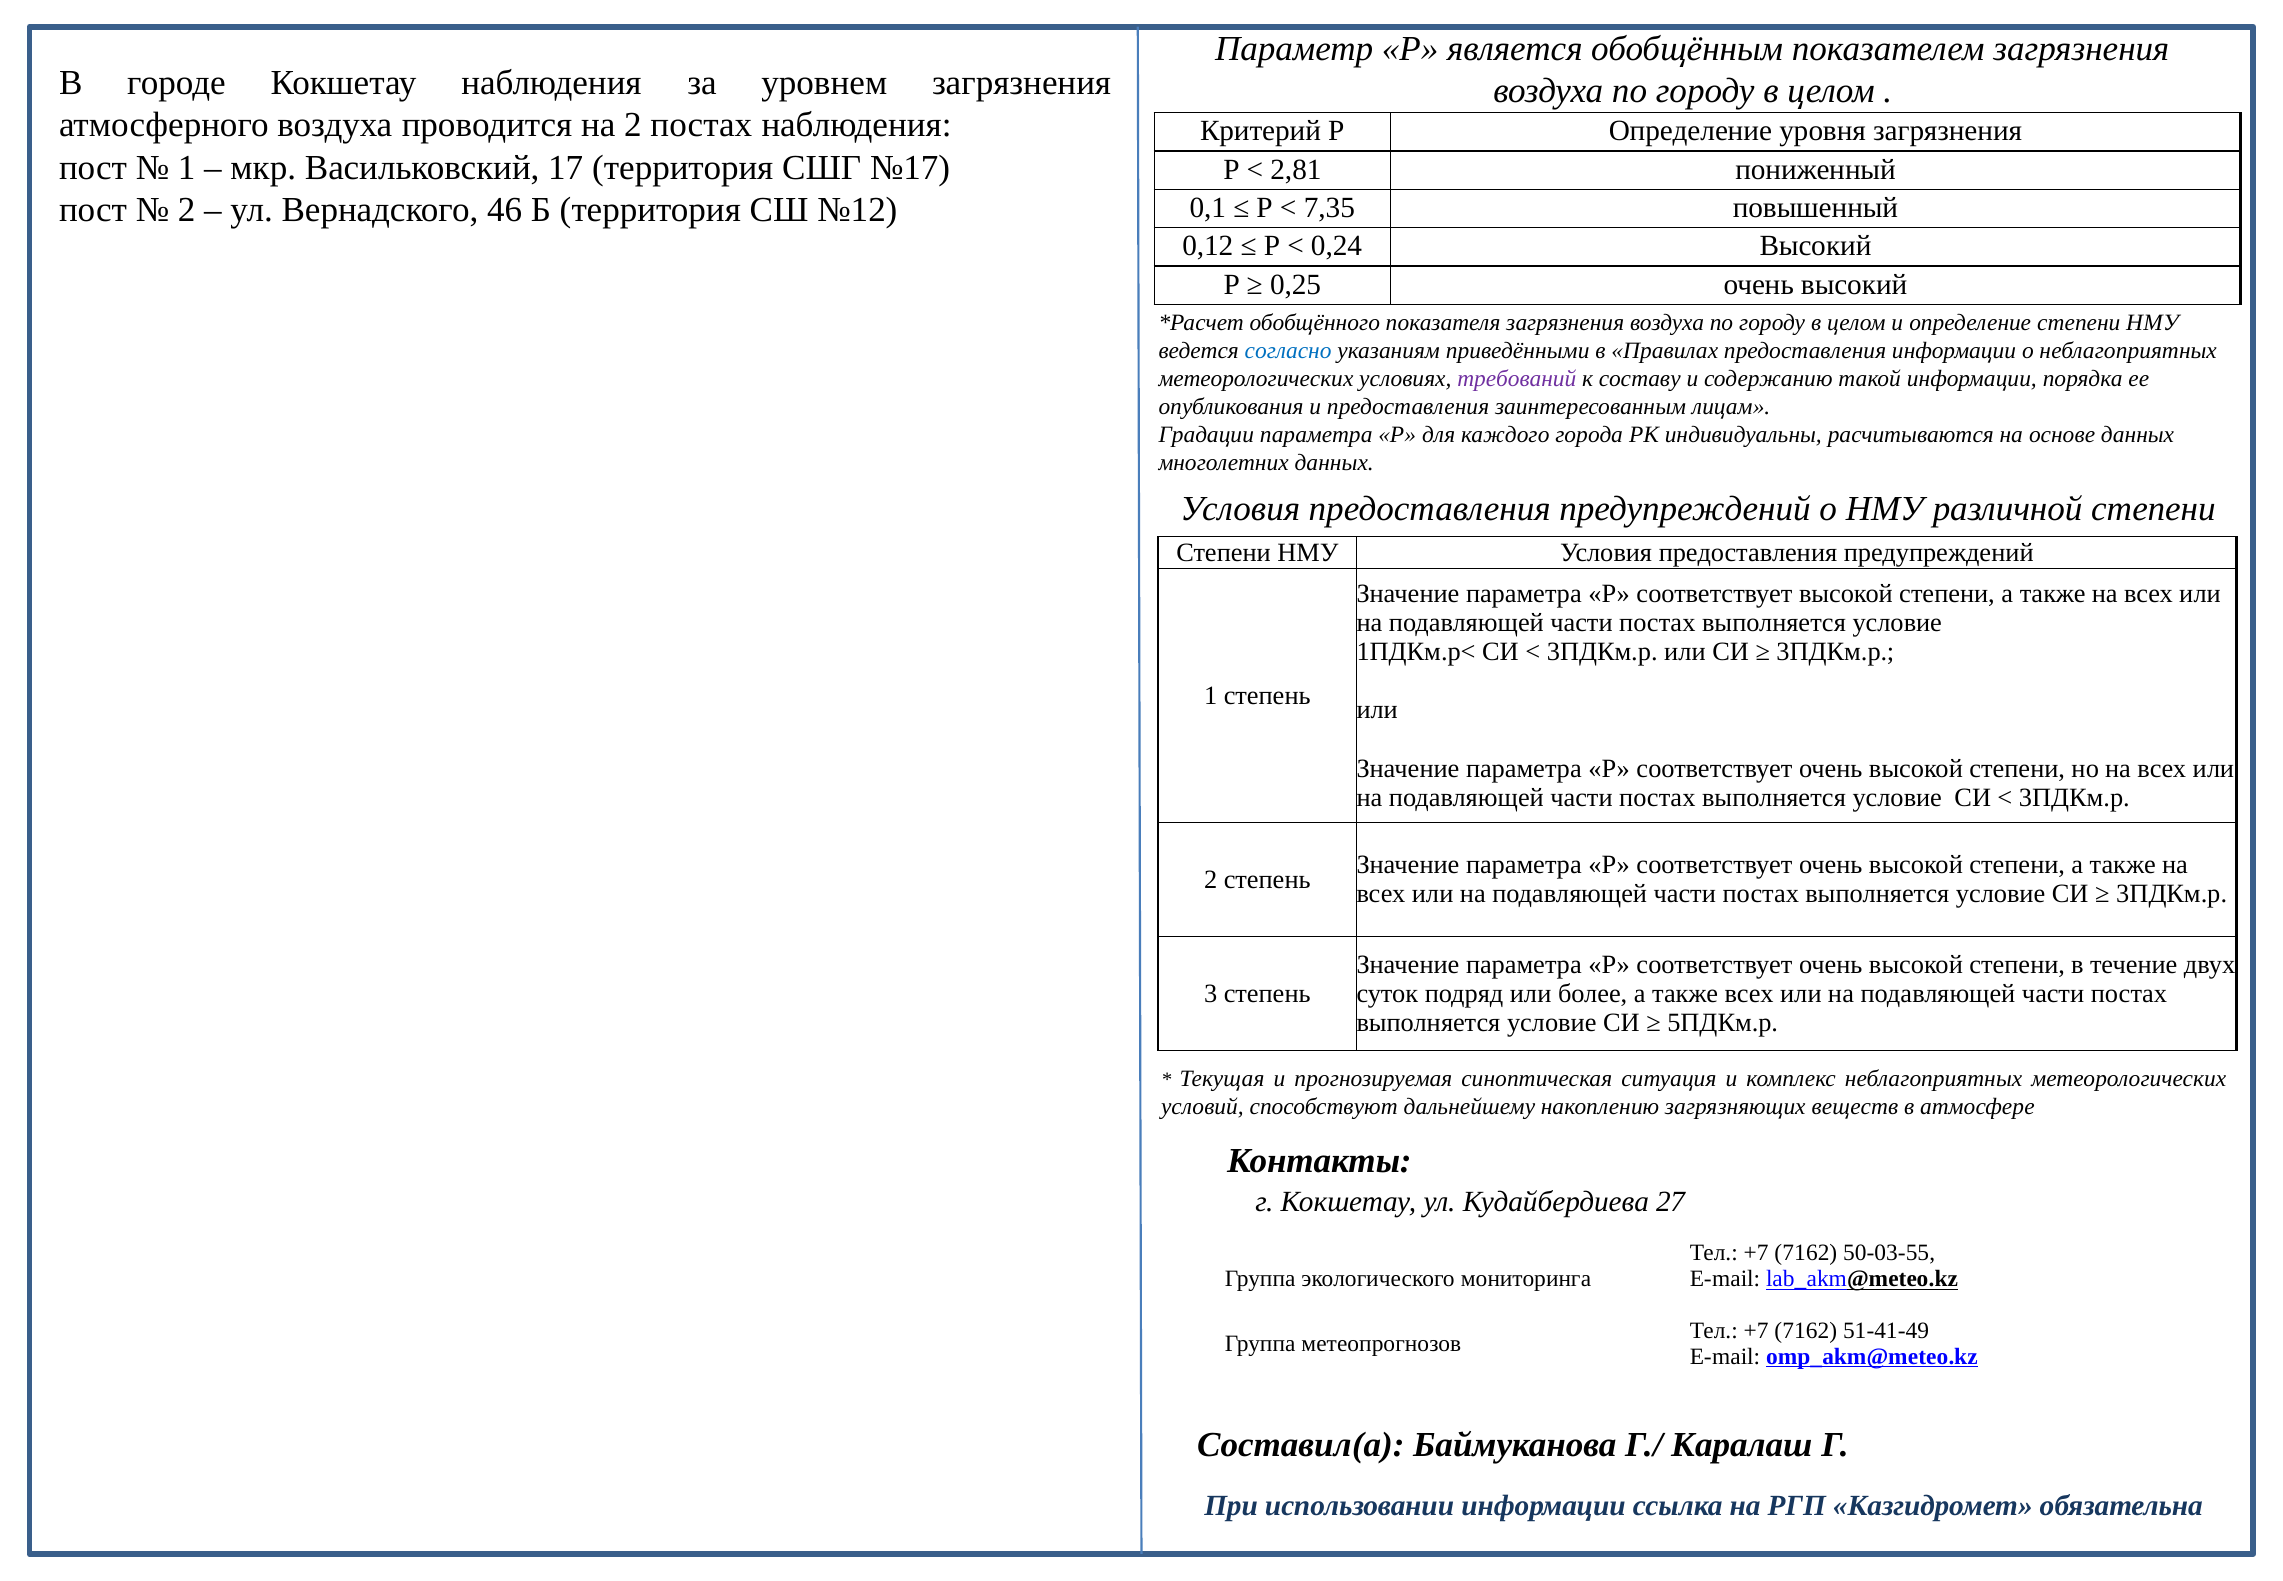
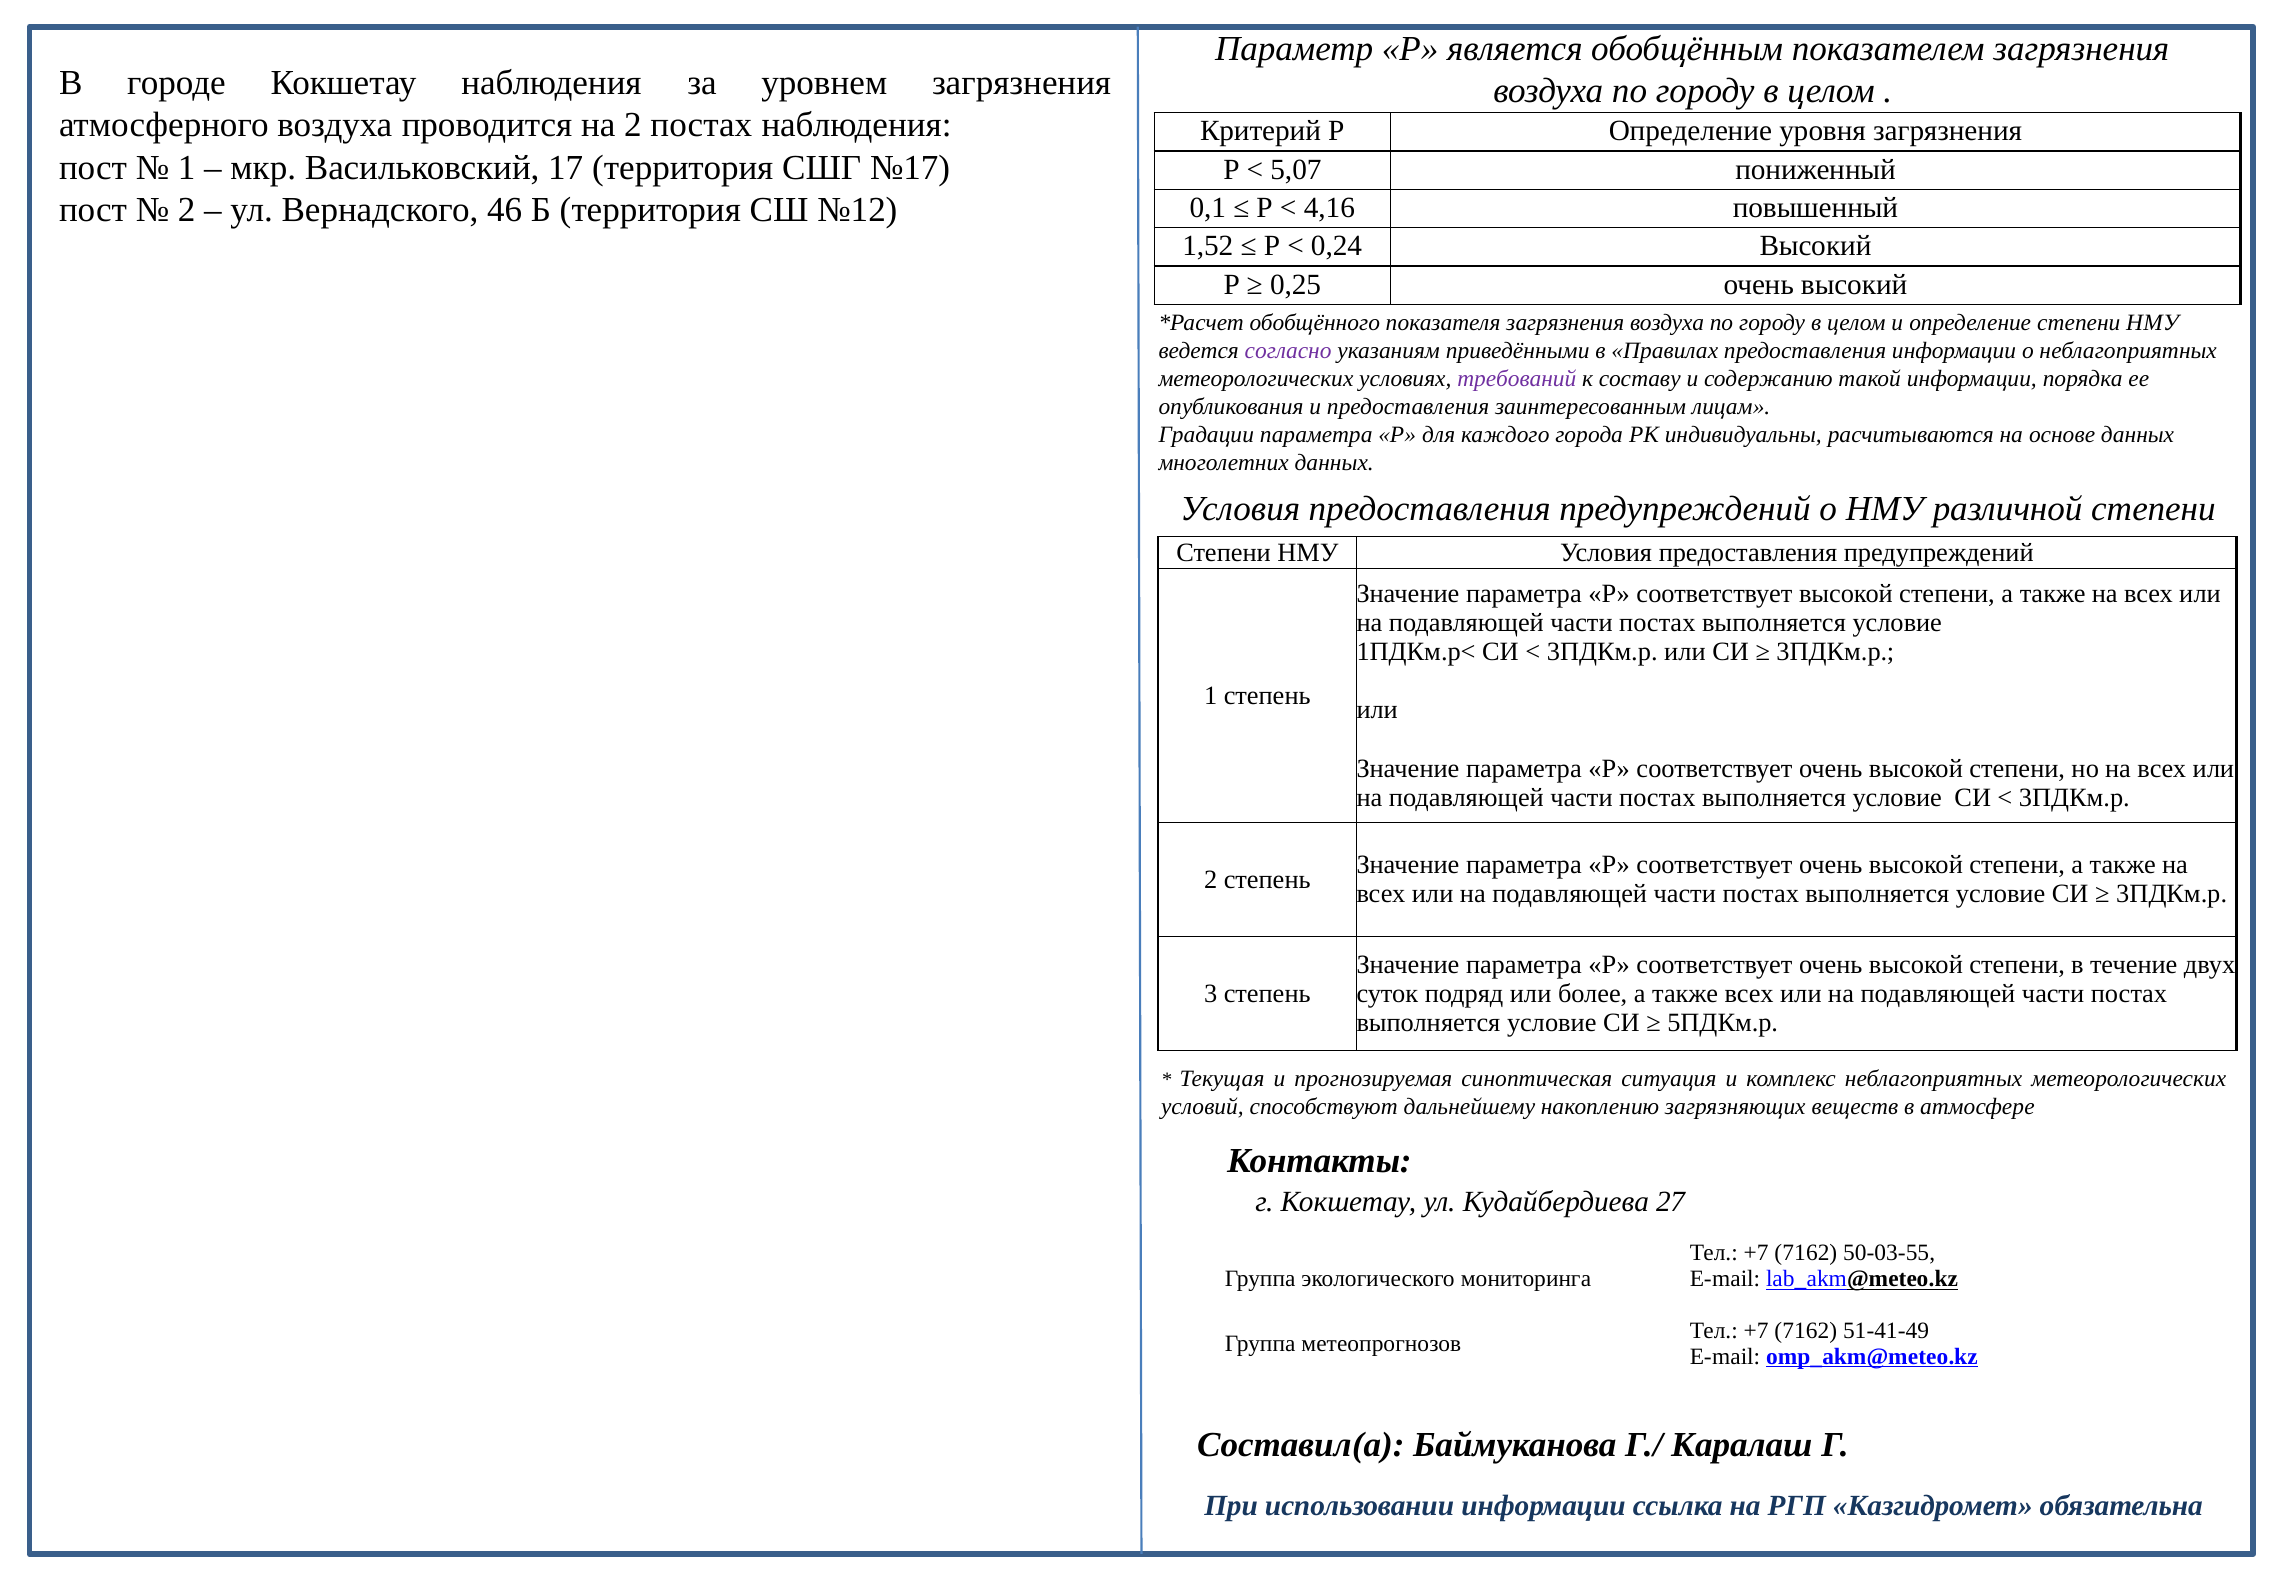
2,81: 2,81 -> 5,07 (1296, 170)
7,35: 7,35 -> 4,16 (1329, 208)
0,12: 0,12 -> 1,52 (1208, 246)
согласно colour: blue -> purple (1288, 351)
